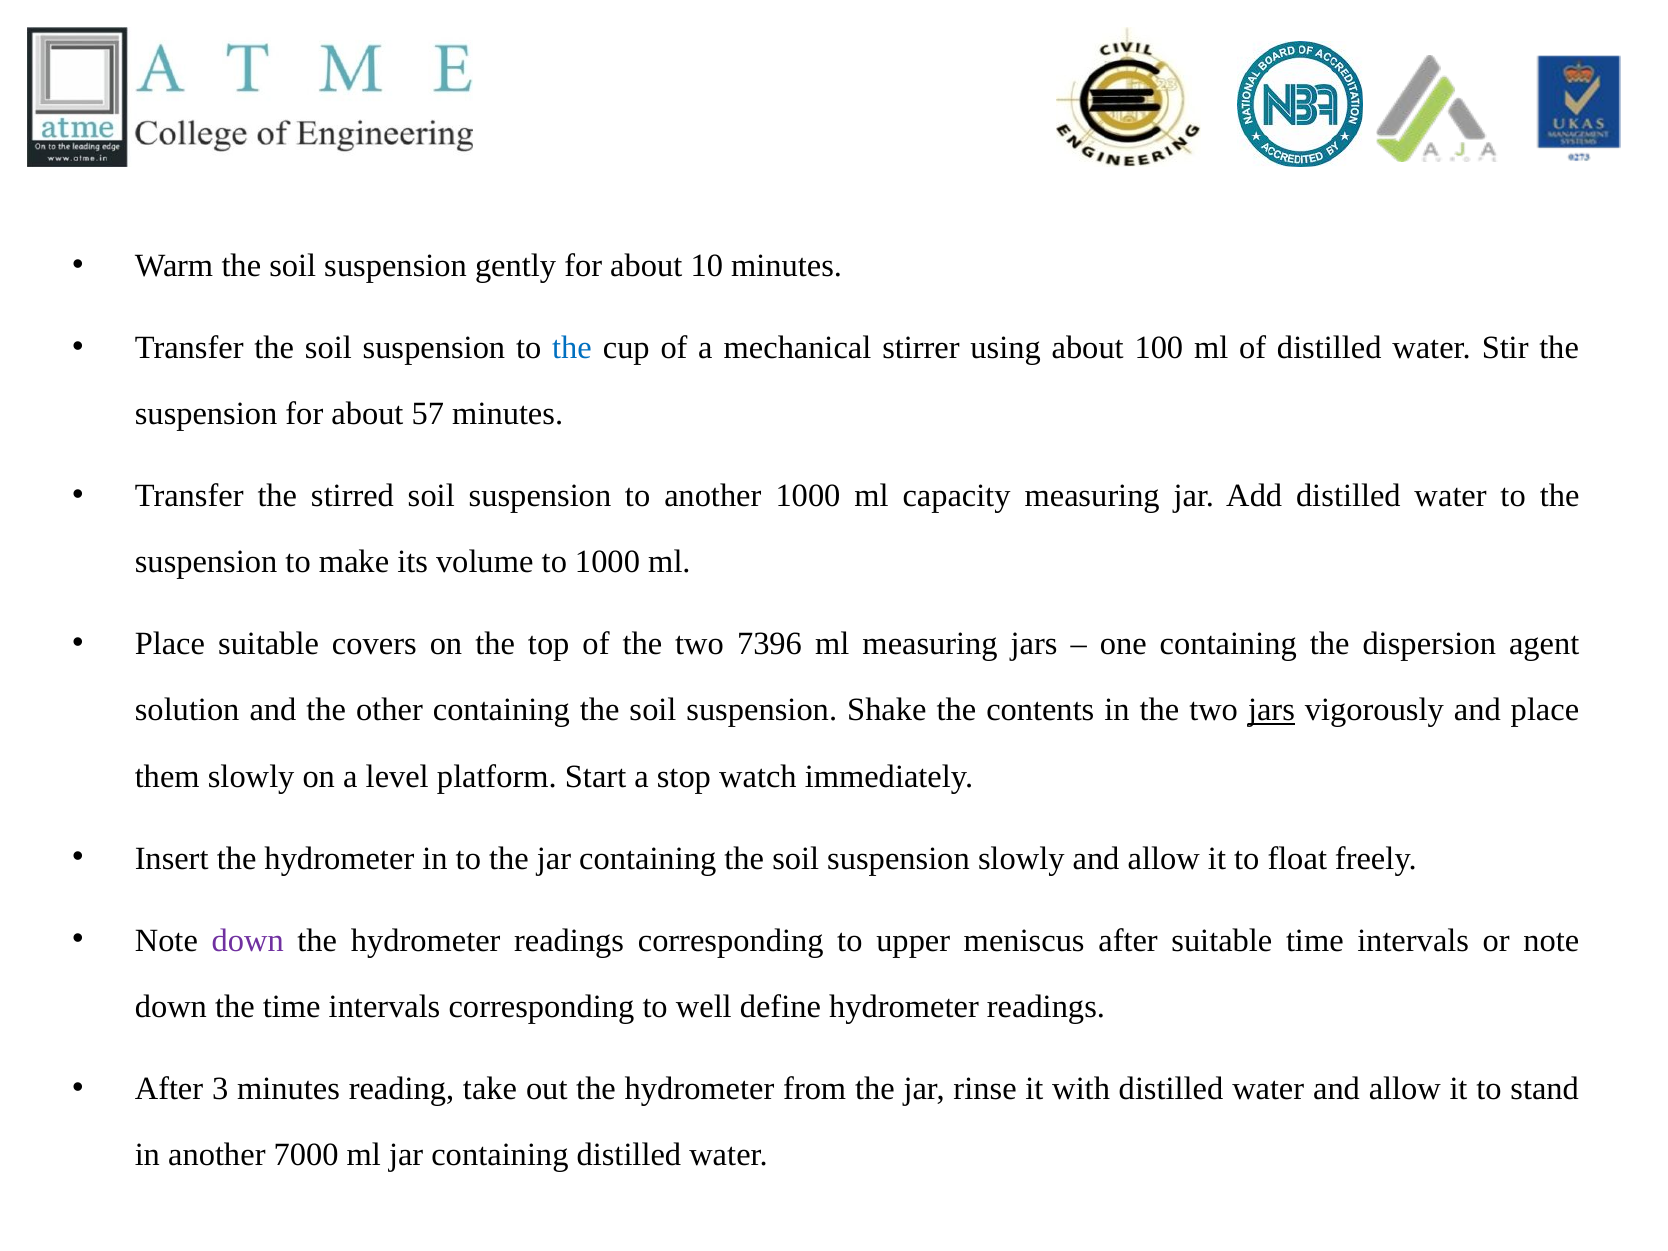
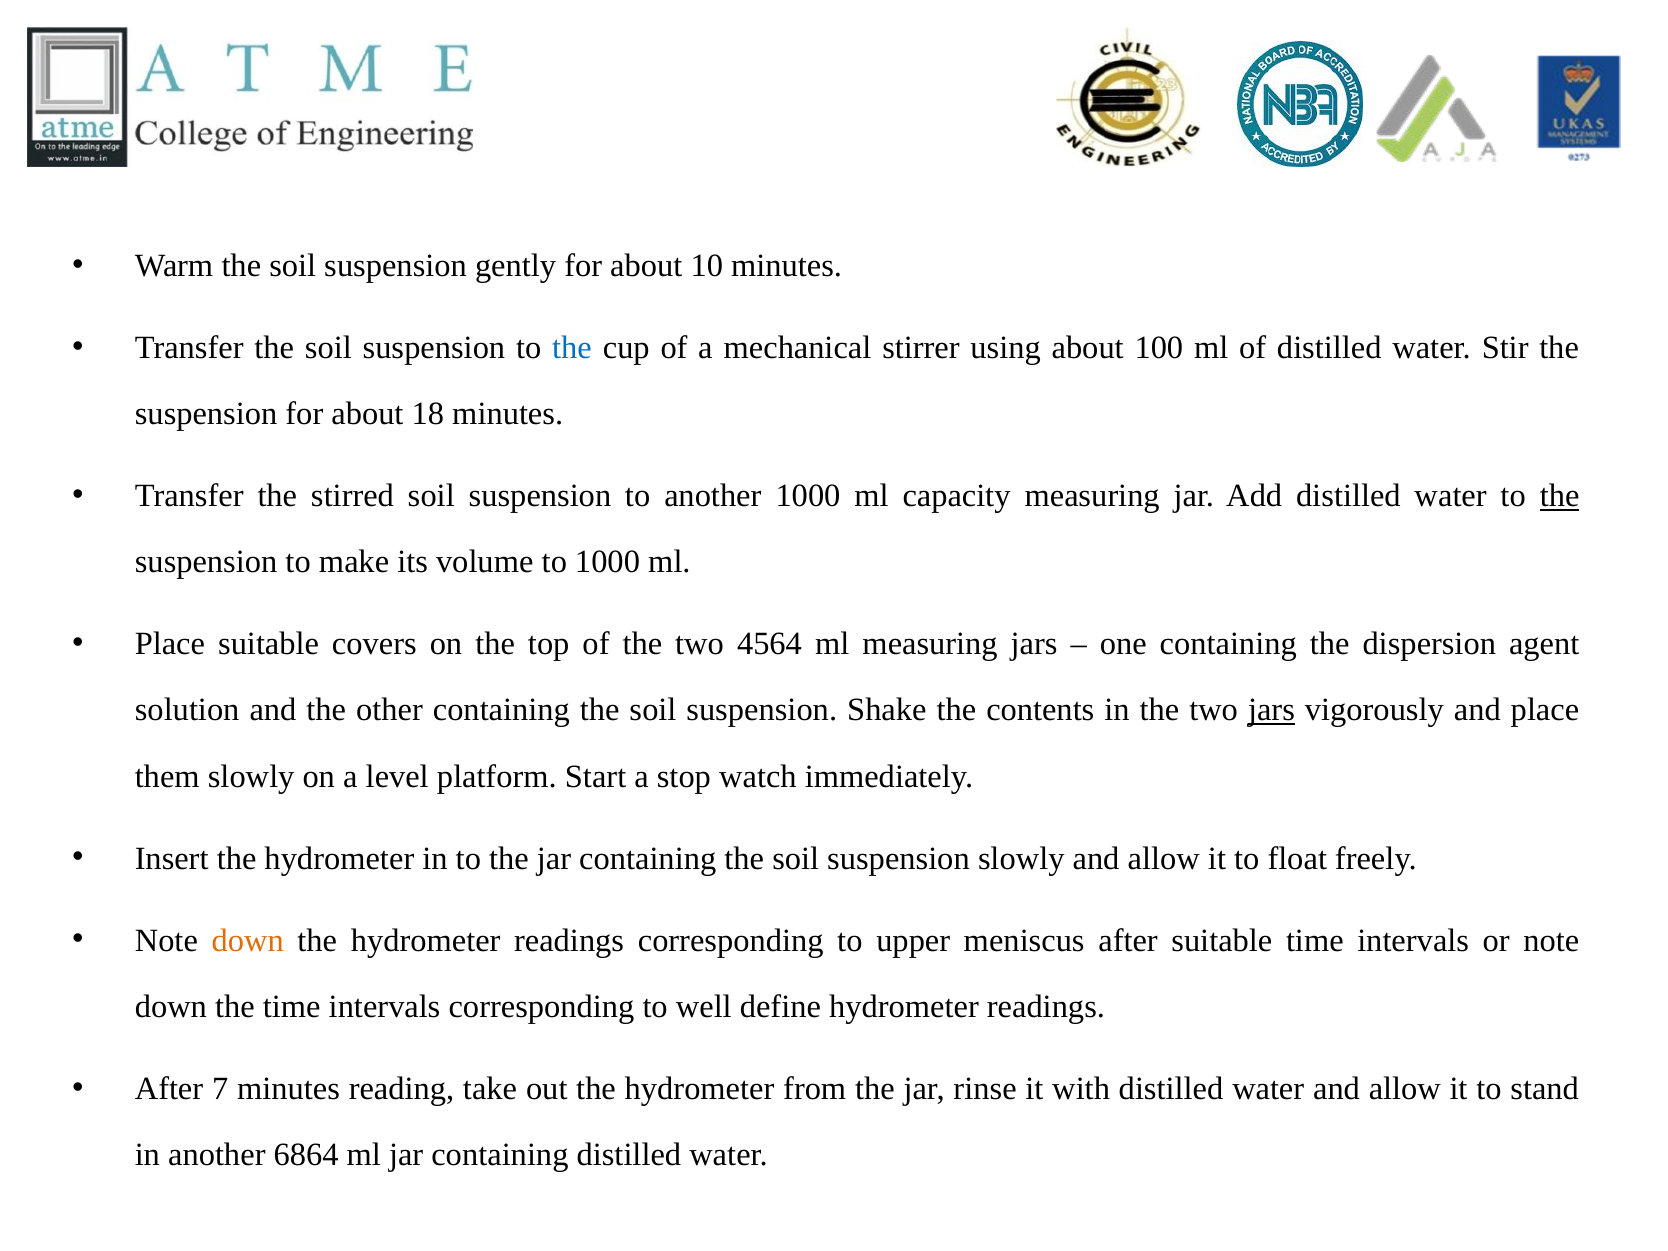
57: 57 -> 18 (428, 414)
the underline: none -> present (1560, 496)
7396: 7396 -> 4564 (770, 644)
down colour: purple -> orange (248, 940)
3: 3 -> 7 (220, 1089)
7000: 7000 -> 6864 (306, 1155)
